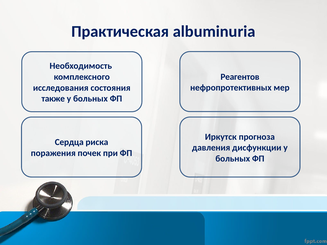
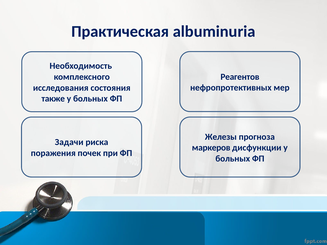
Иркутск: Иркутск -> Железы (221, 137)
Сердца: Сердца -> Задачи (69, 142)
давления: давления -> маркеров (211, 148)
